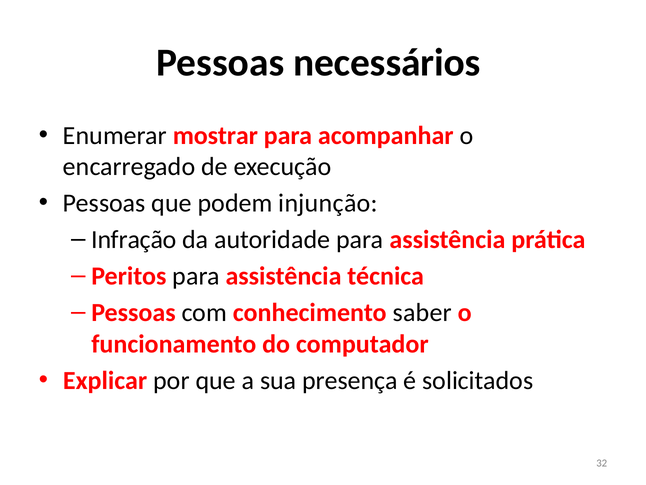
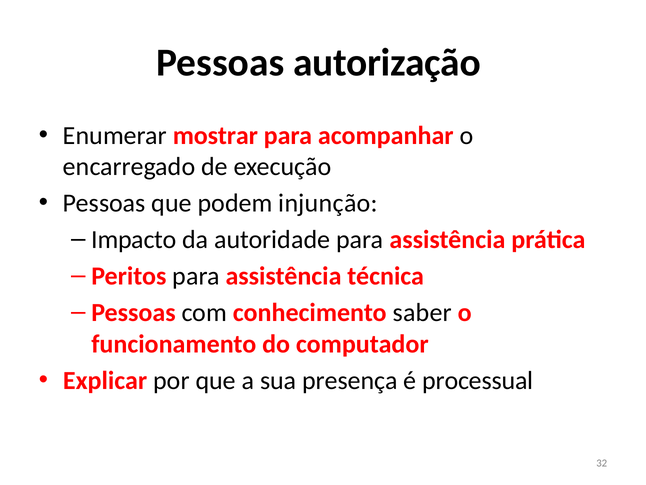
necessários: necessários -> autorização (387, 63)
Infração: Infração -> Impacto (134, 240)
solicitados: solicitados -> processual (478, 380)
